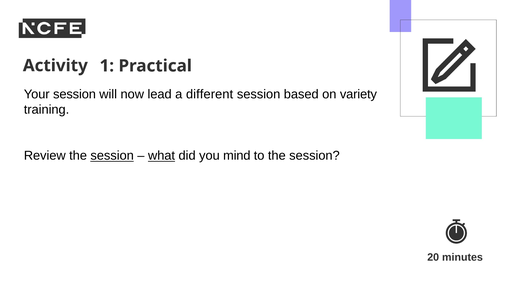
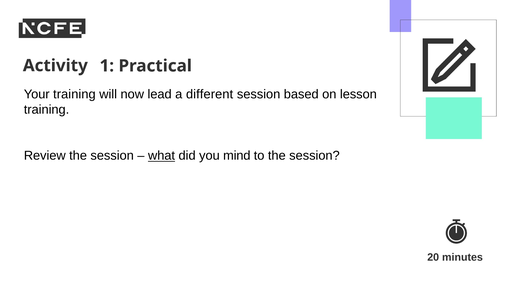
Your session: session -> training (74, 94)
variety: variety -> lesson (358, 94)
session underline: present -> none (112, 155)
